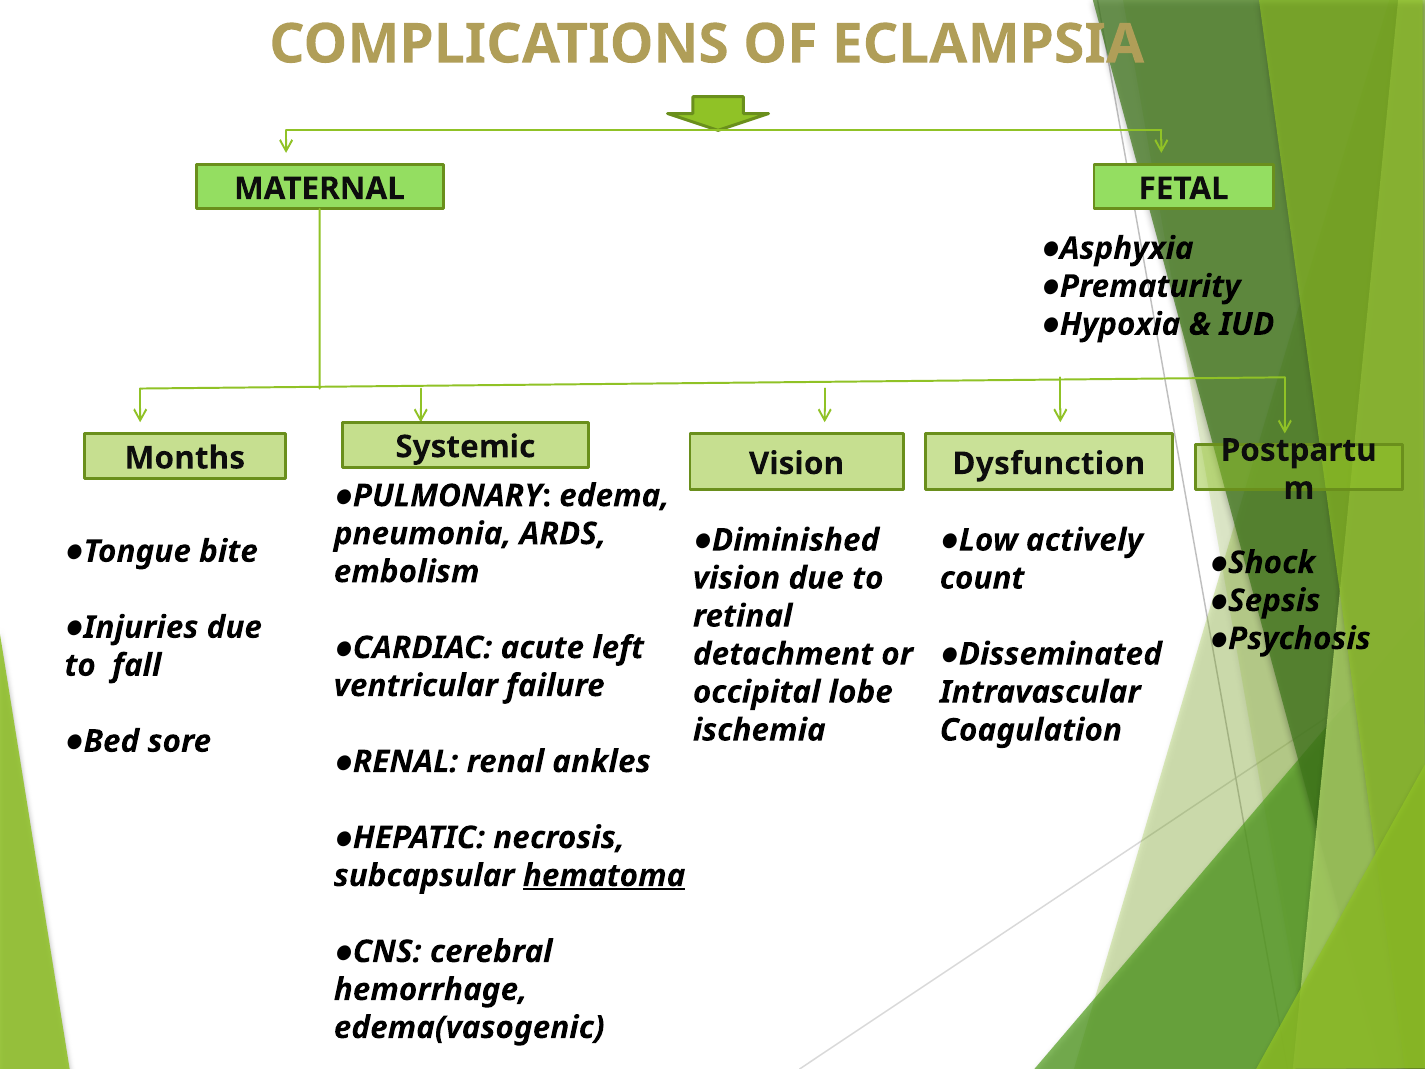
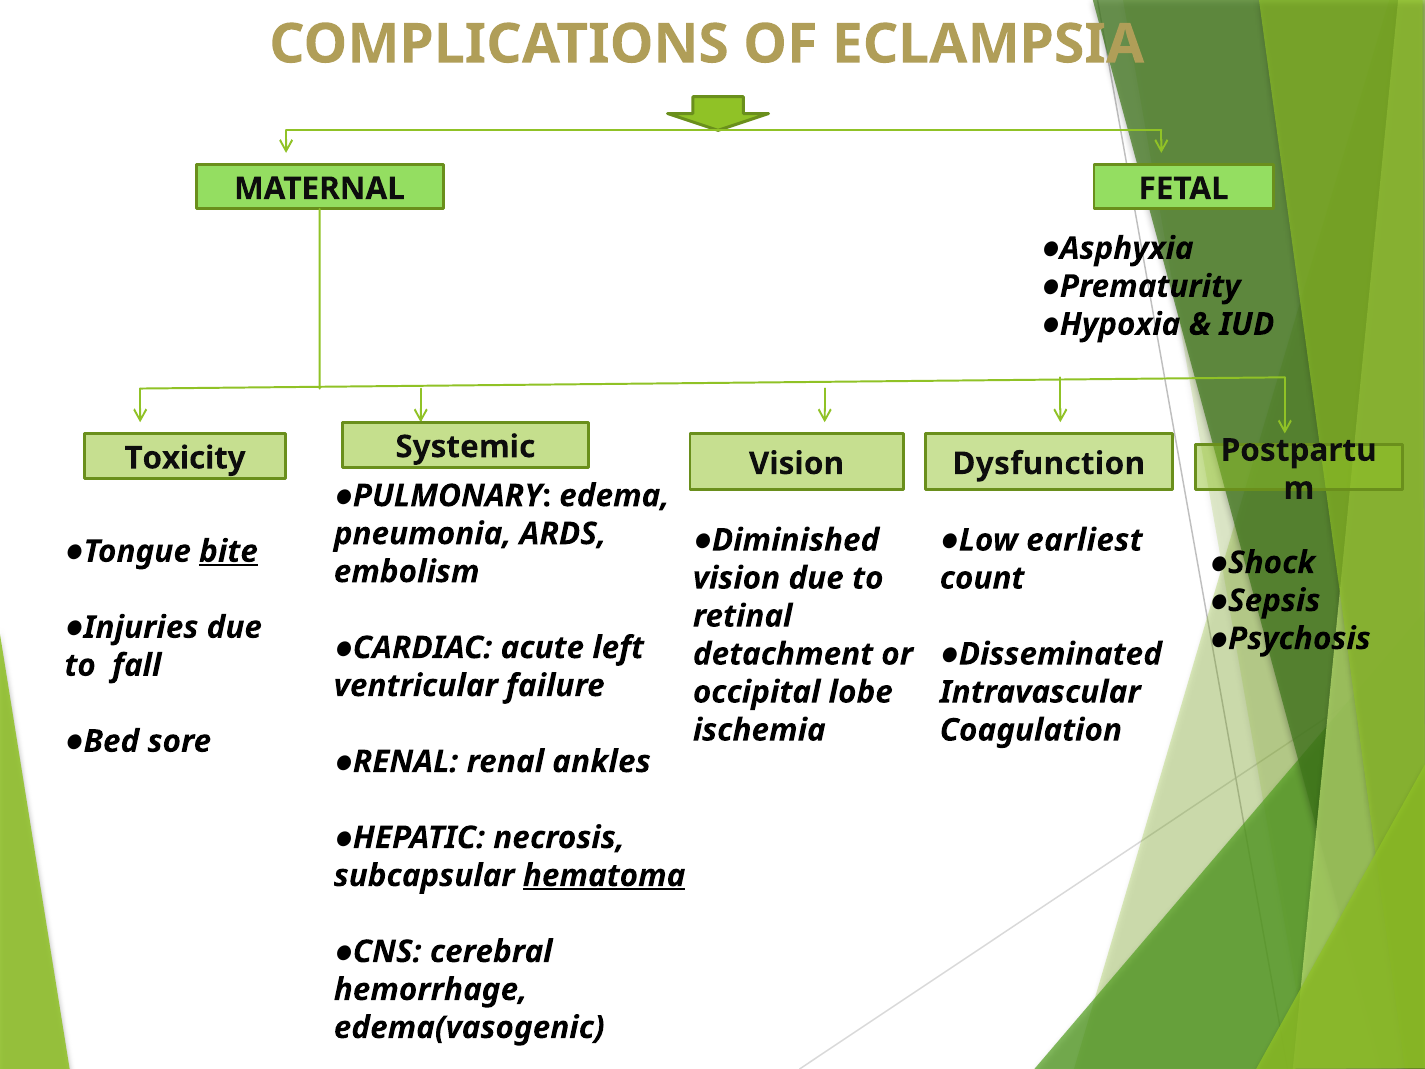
Months: Months -> Toxicity (185, 458)
actively: actively -> earliest (1084, 540)
bite underline: none -> present (228, 551)
